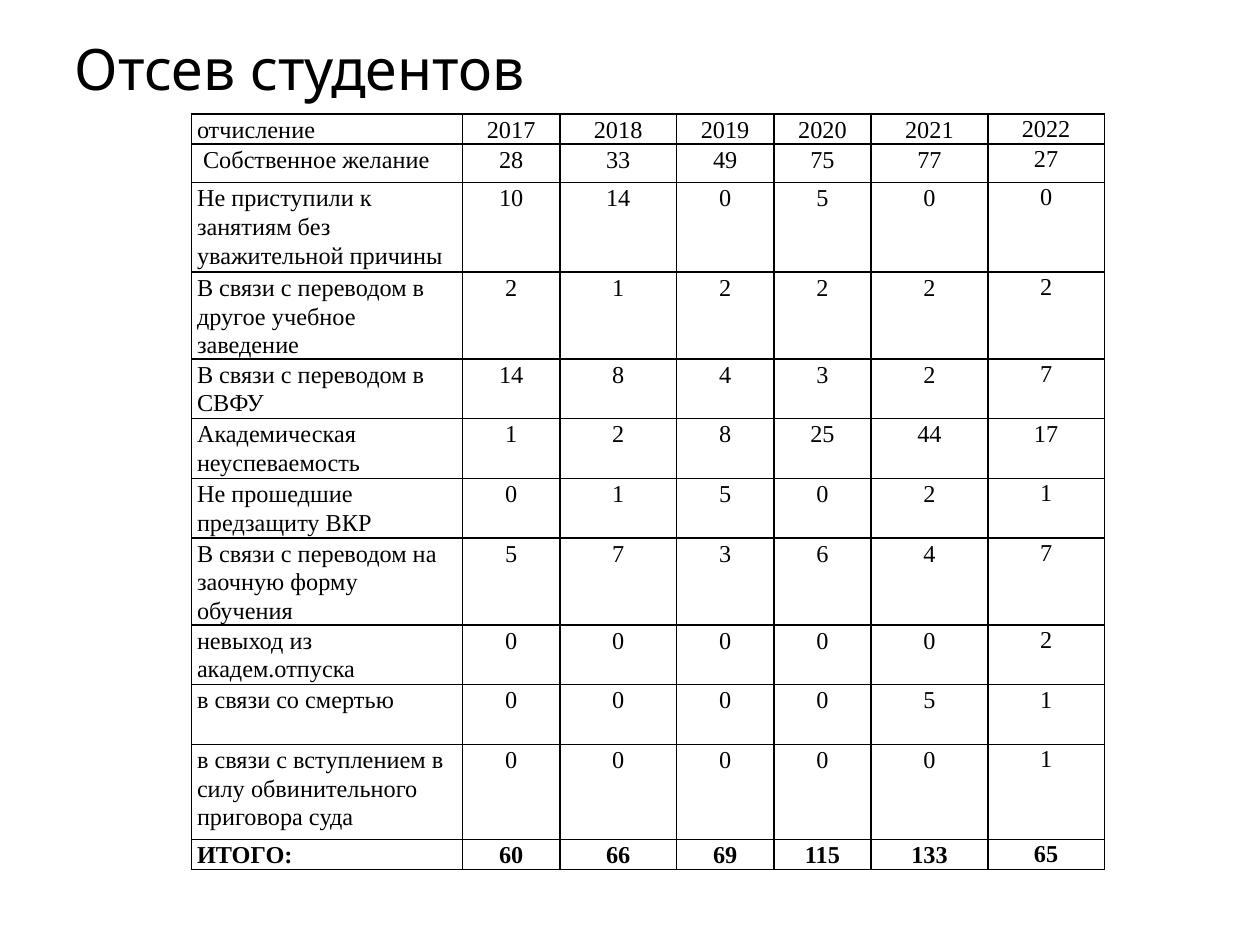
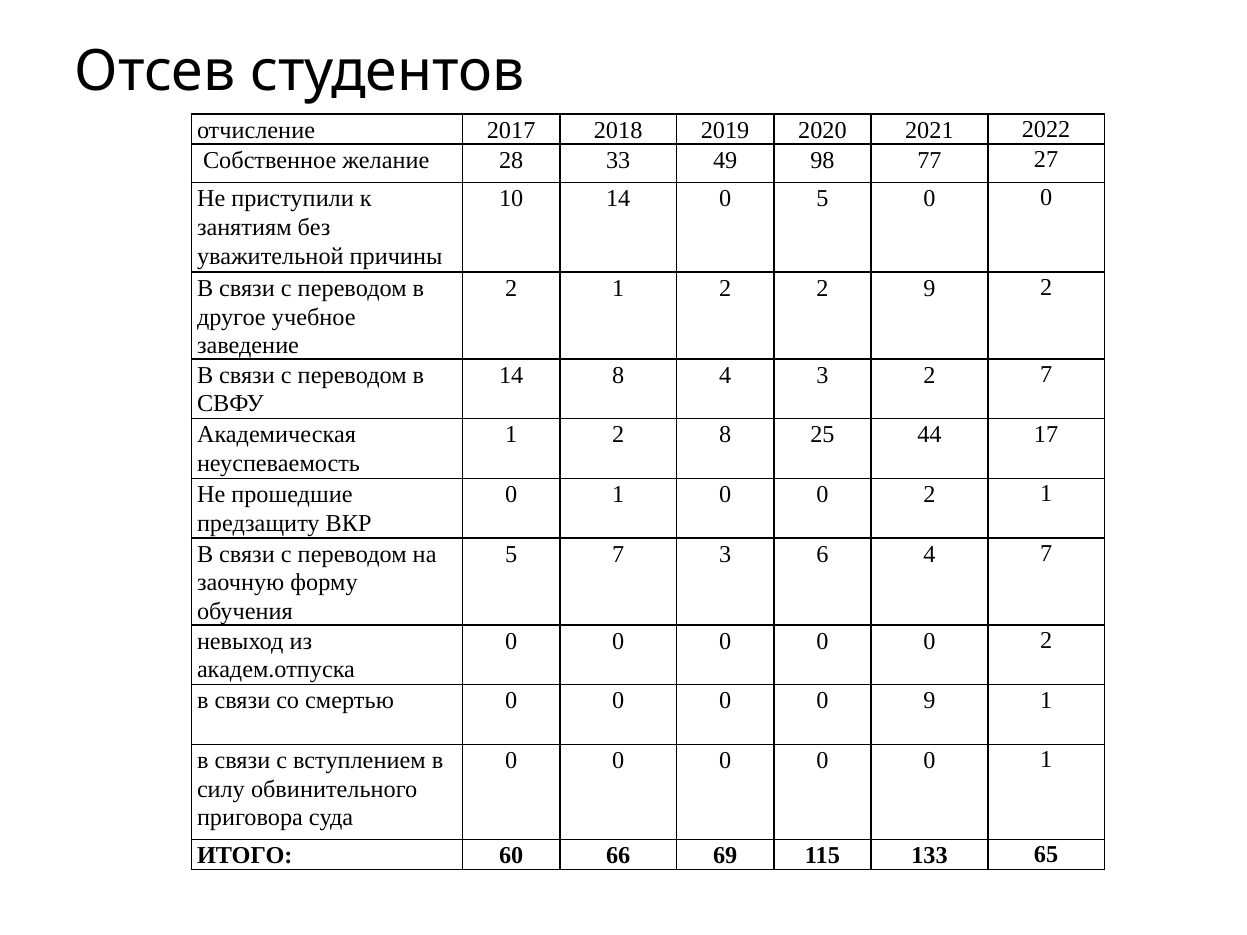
75: 75 -> 98 (822, 160)
1 2 2 2: 2 -> 9 (929, 288)
1 5: 5 -> 0 (725, 495)
0 0 5: 5 -> 9 (929, 701)
